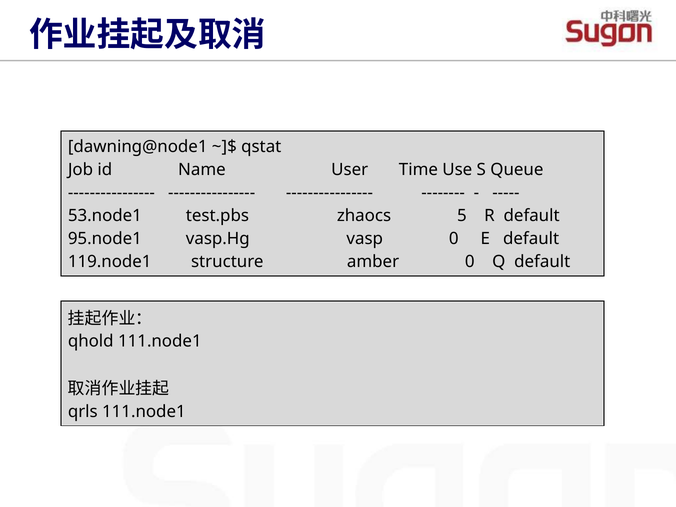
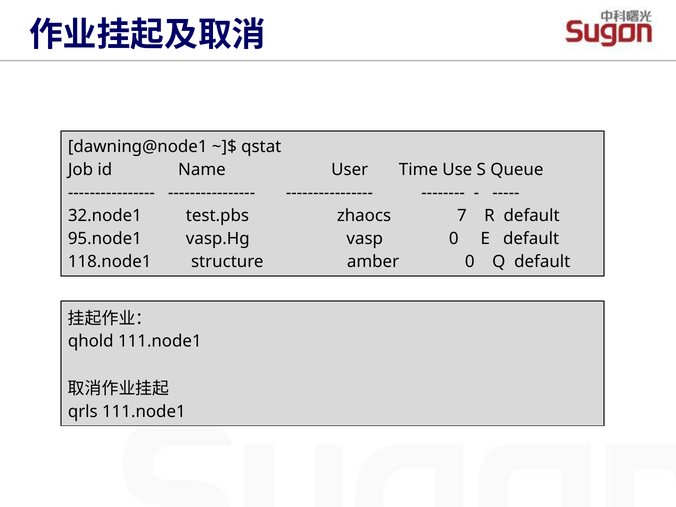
53.node1: 53.node1 -> 32.node1 (105, 216)
5: 5 -> 7 (462, 216)
119.node1: 119.node1 -> 118.node1 (110, 262)
